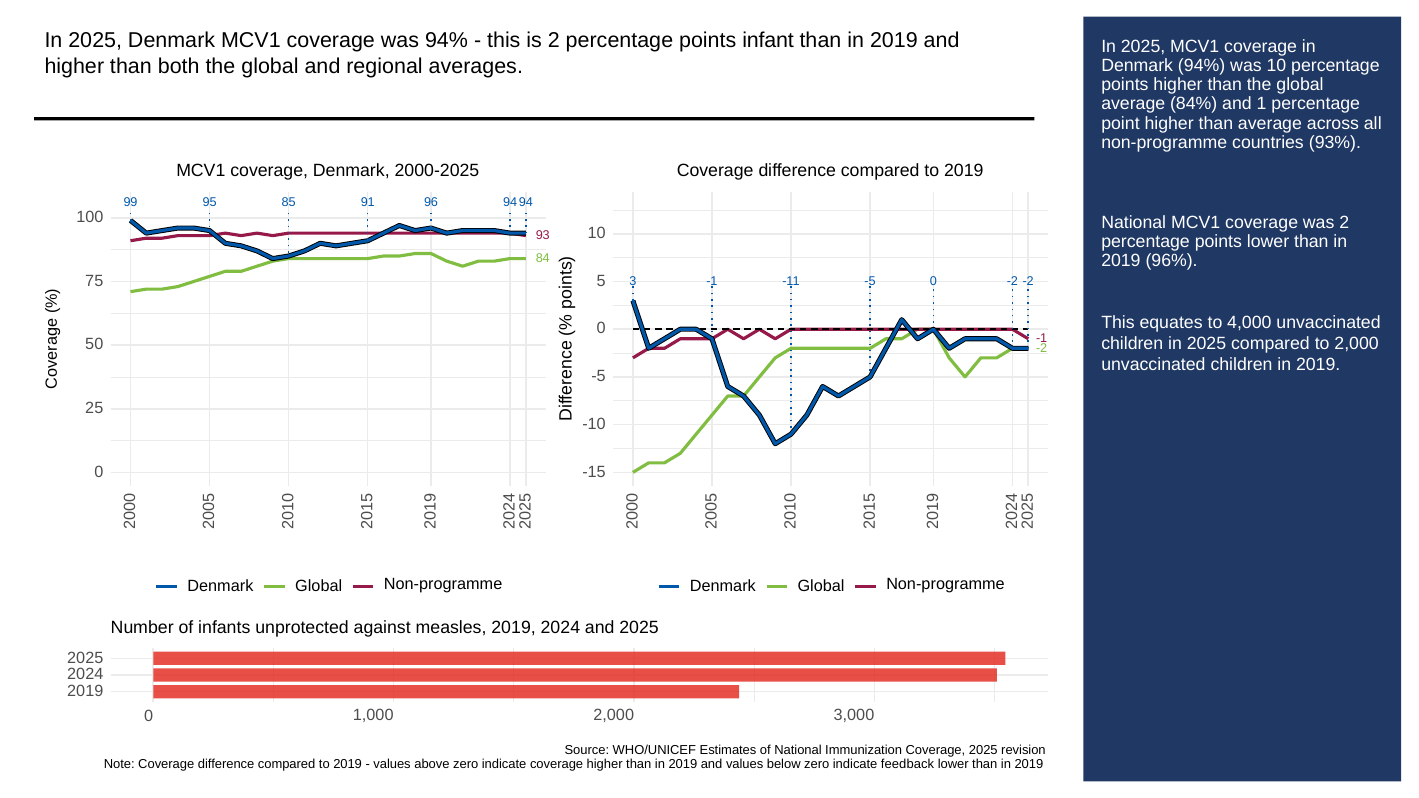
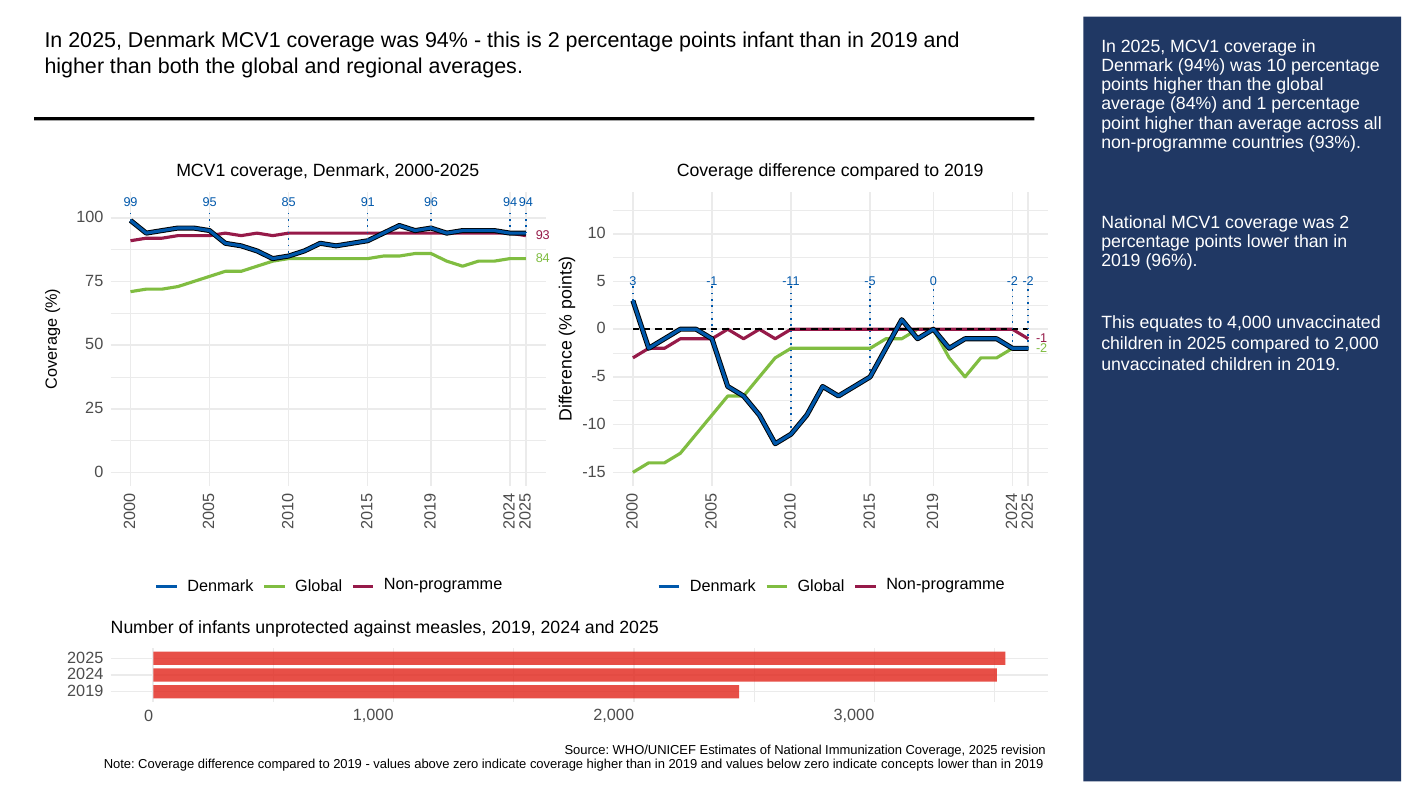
feedback: feedback -> concepts (908, 764)
